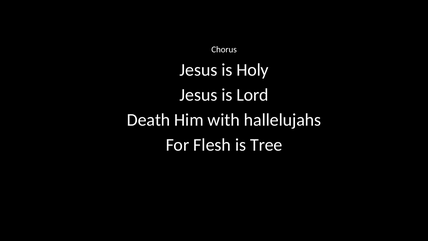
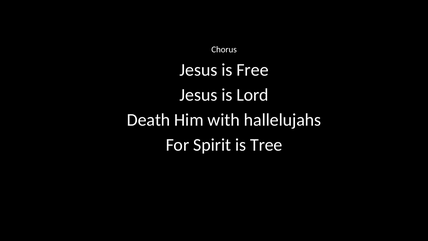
Holy: Holy -> Free (252, 70)
Flesh: Flesh -> Spirit (212, 145)
